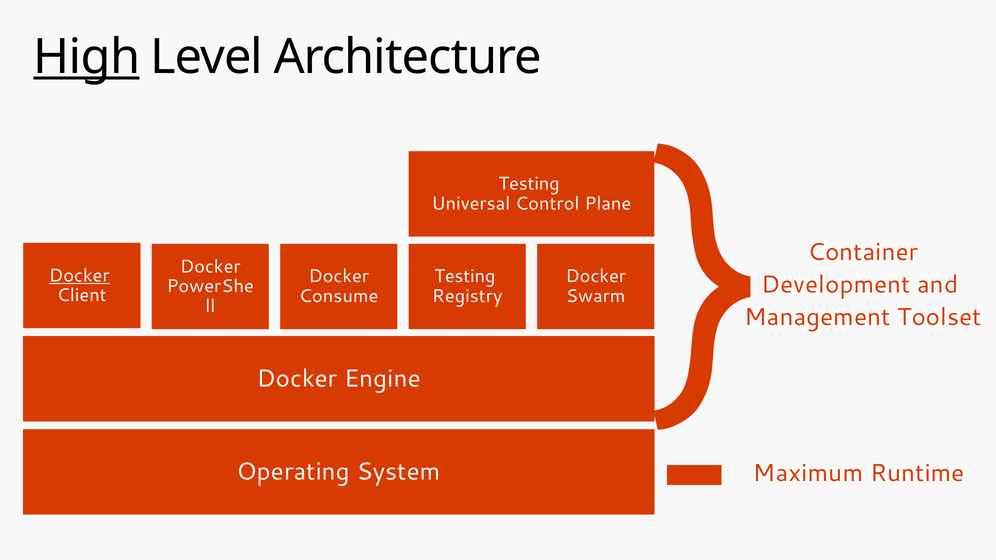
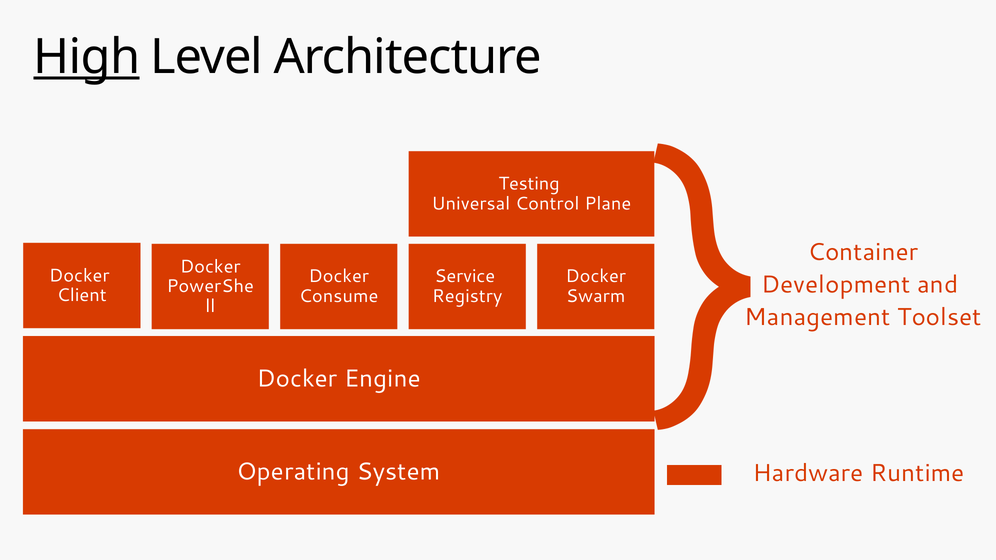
Docker underline: present -> none (79, 276)
Testing: Testing -> Service (465, 277)
Maximum: Maximum -> Hardware (808, 474)
